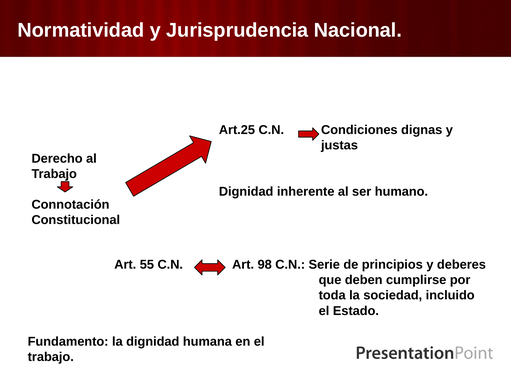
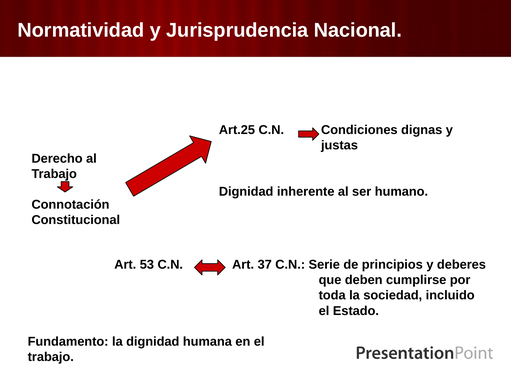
55: 55 -> 53 (147, 264)
98: 98 -> 37 (265, 264)
